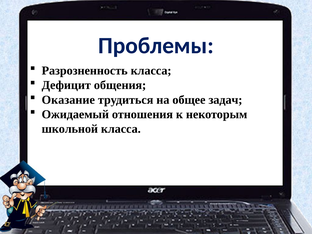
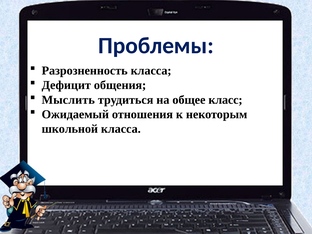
Оказание: Оказание -> Мыслить (68, 100)
задач: задач -> класс (226, 100)
